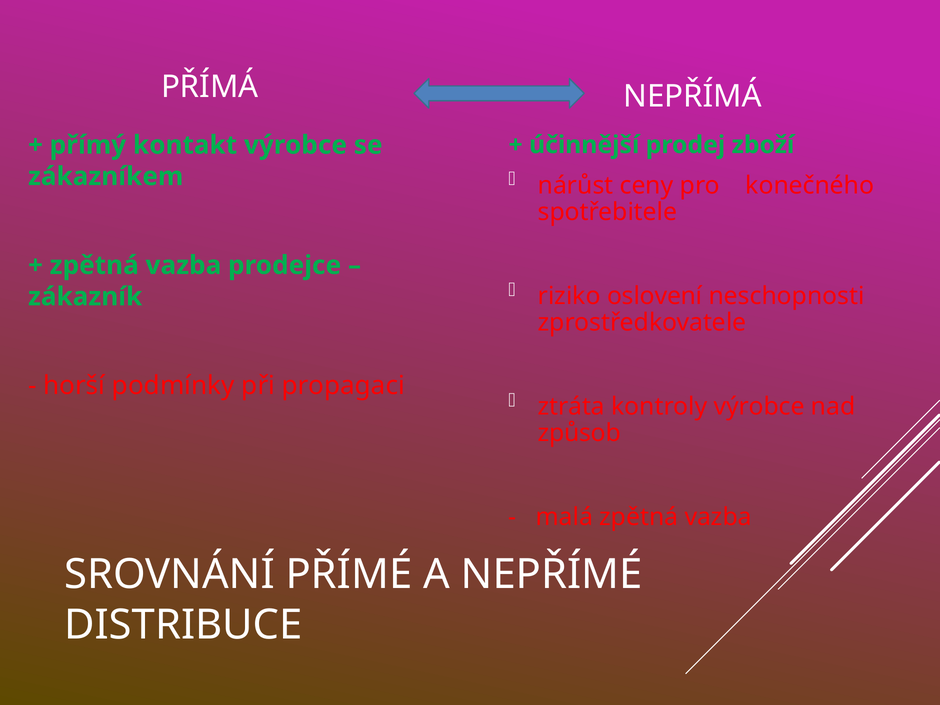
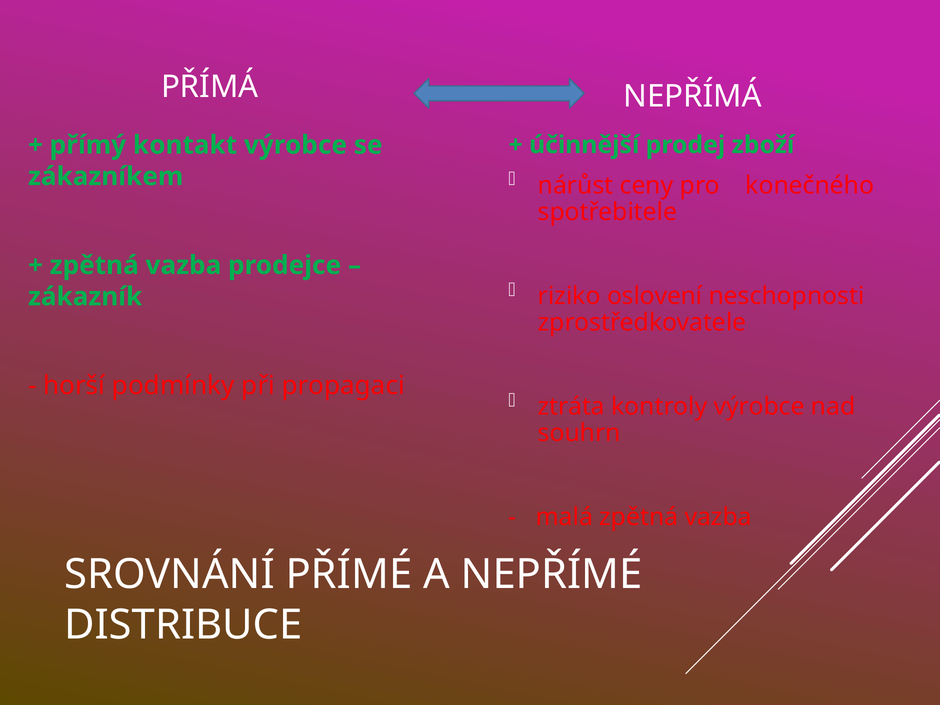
způsob: způsob -> souhrn (579, 433)
